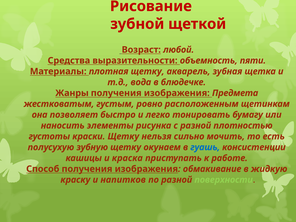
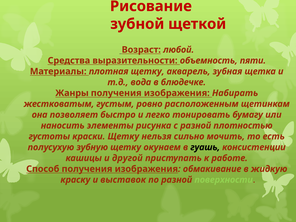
Предмета: Предмета -> Набирать (235, 93)
гуашь colour: blue -> black (205, 147)
краска: краска -> другой (127, 158)
напитков: напитков -> выставок (123, 180)
